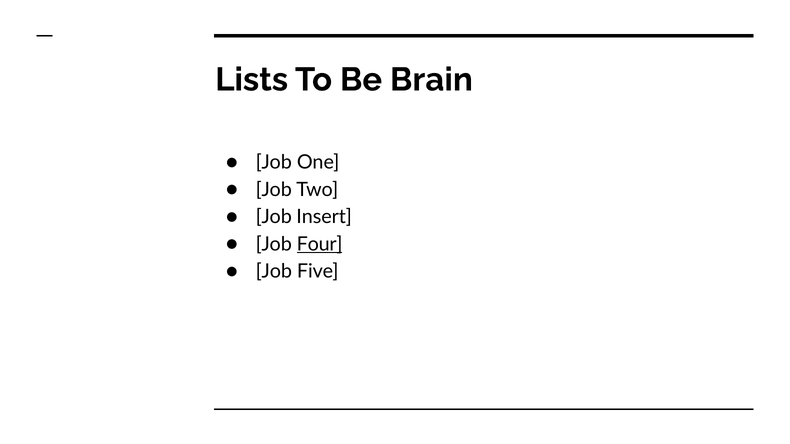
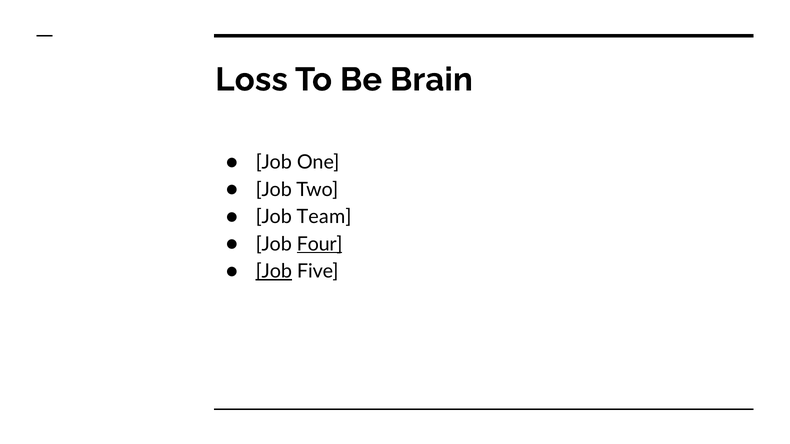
Lists: Lists -> Loss (252, 80)
Insert: Insert -> Team (324, 217)
Job underline: none -> present (274, 272)
